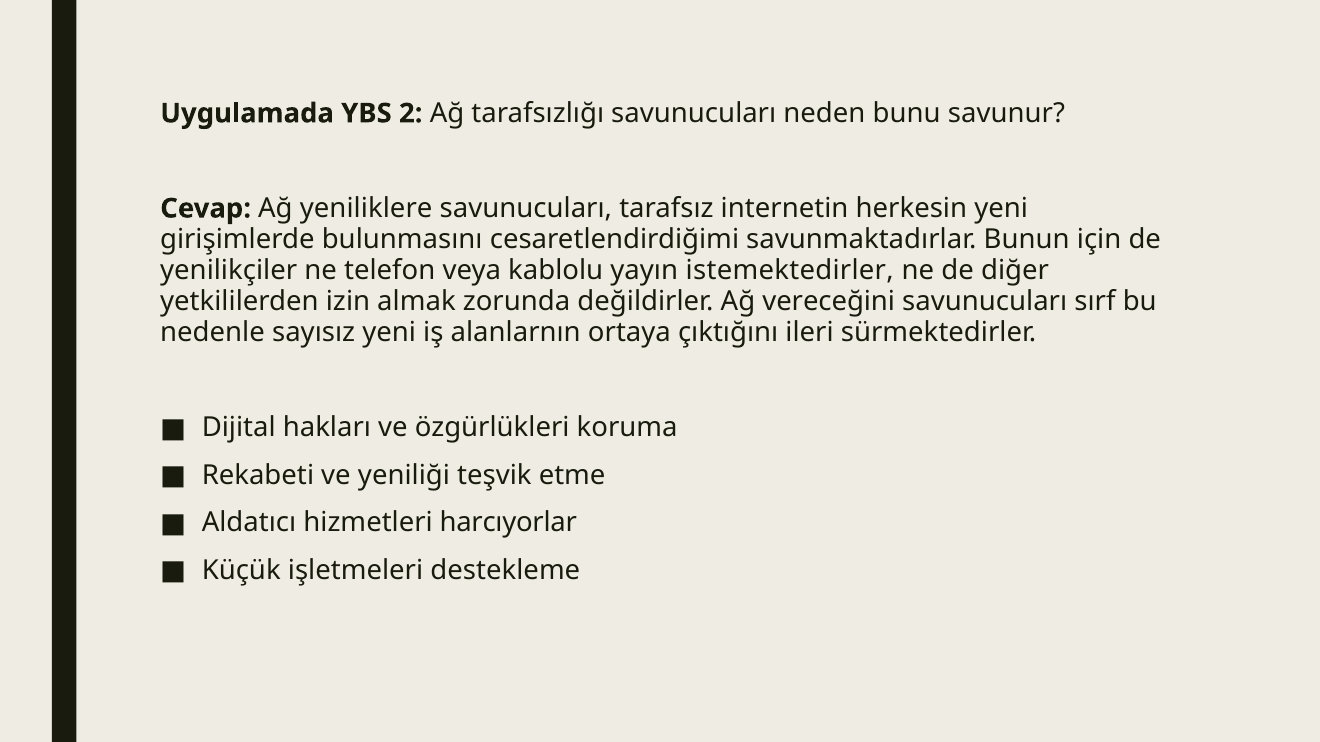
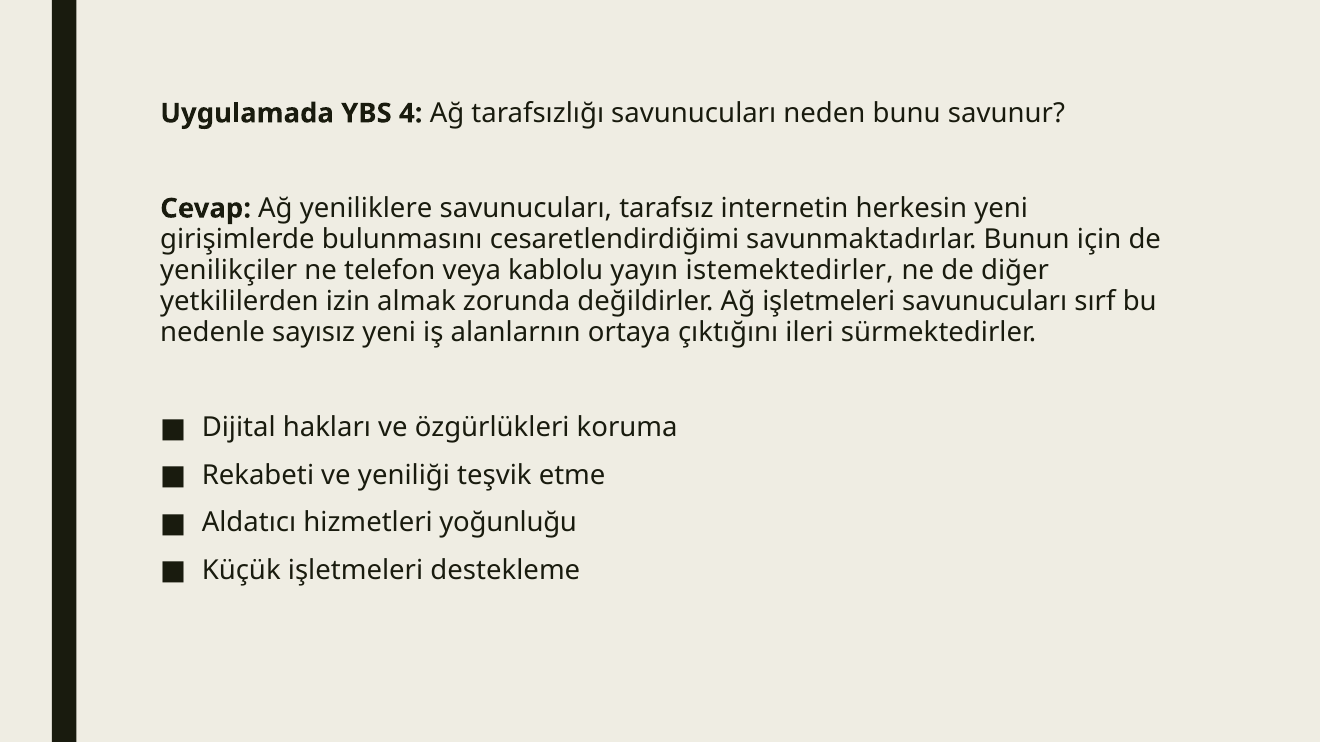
2: 2 -> 4 (411, 113)
Ağ vereceğini: vereceğini -> işletmeleri (829, 302)
harcıyorlar: harcıyorlar -> yoğunluğu (508, 523)
